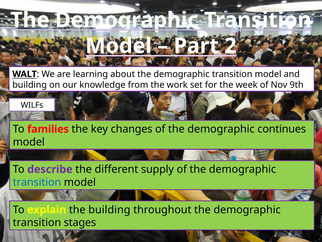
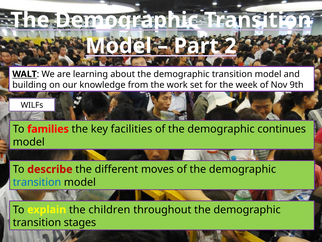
changes: changes -> facilities (132, 129)
describe colour: purple -> red (50, 169)
supply: supply -> moves (157, 169)
the building: building -> children (109, 209)
